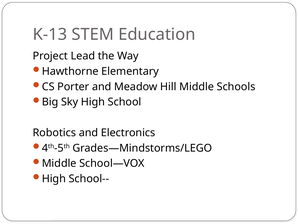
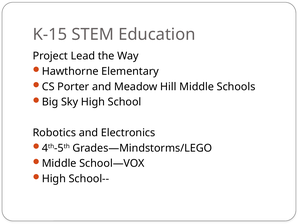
K-13: K-13 -> K-15 (50, 34)
